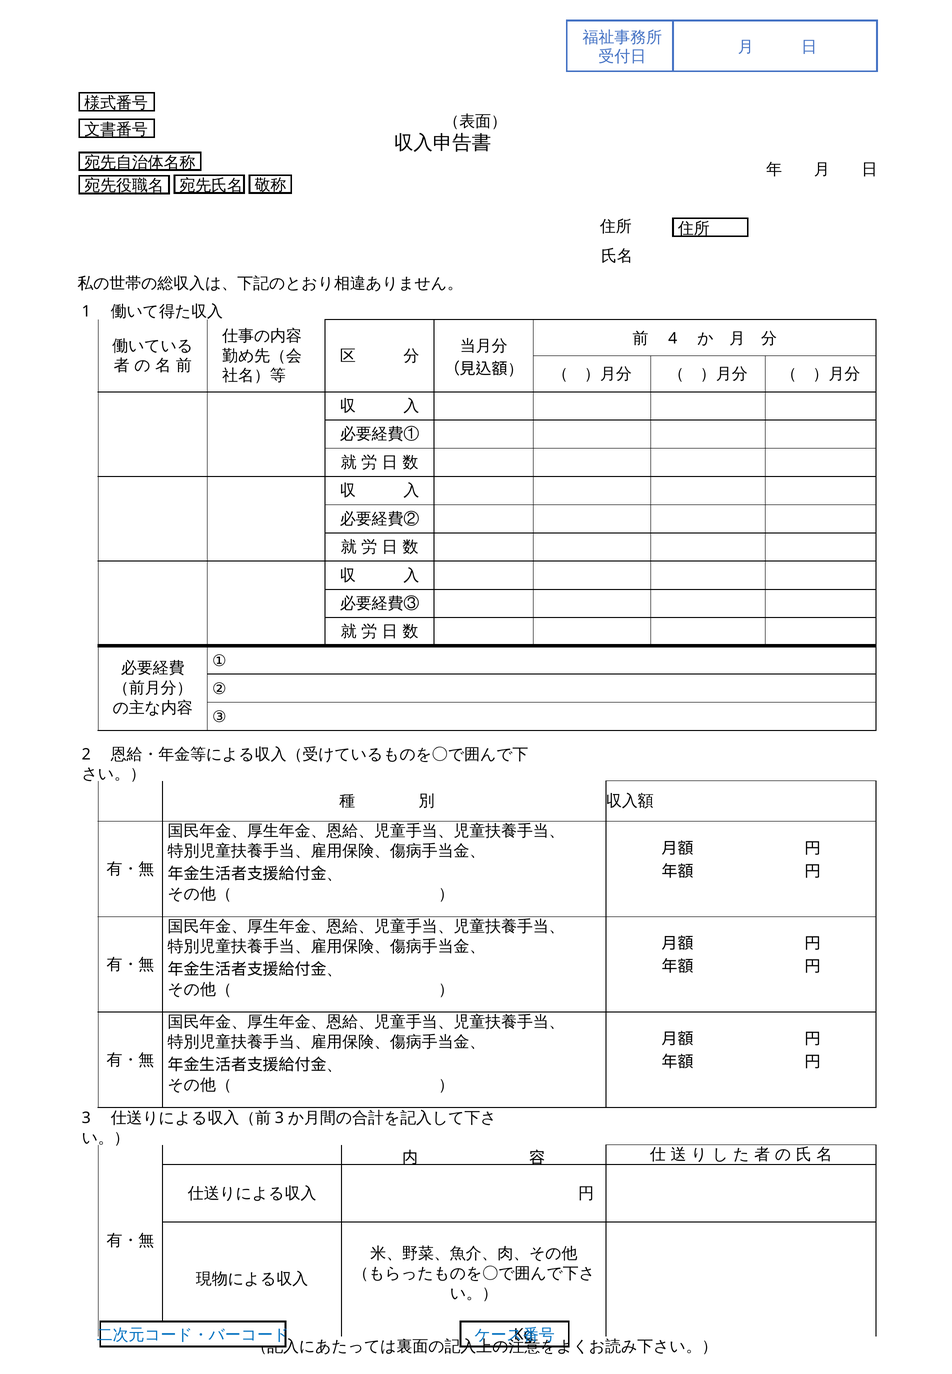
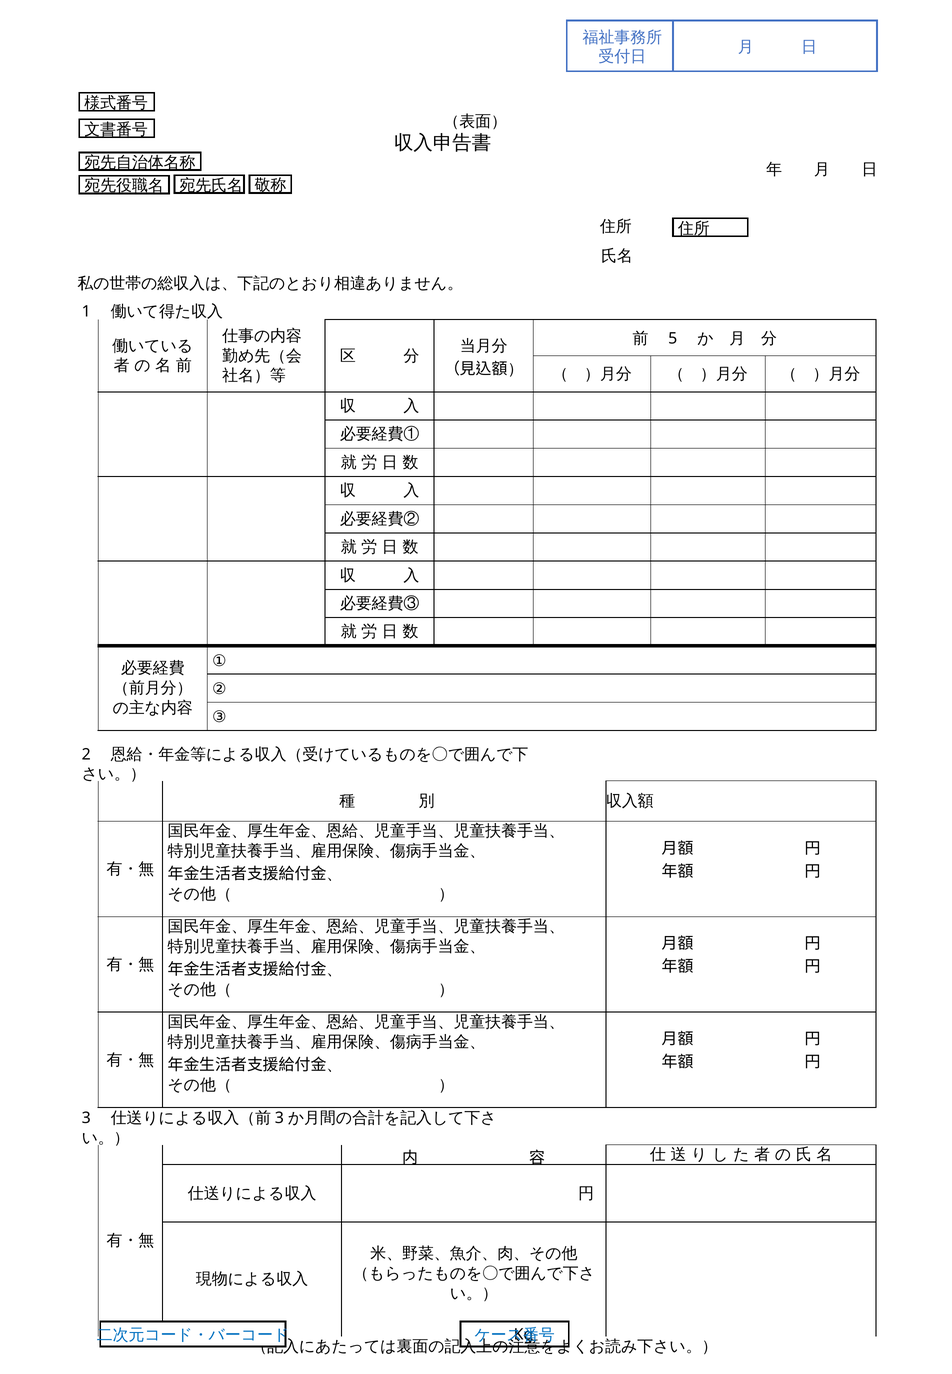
4: 4 -> 5 (673, 339)
